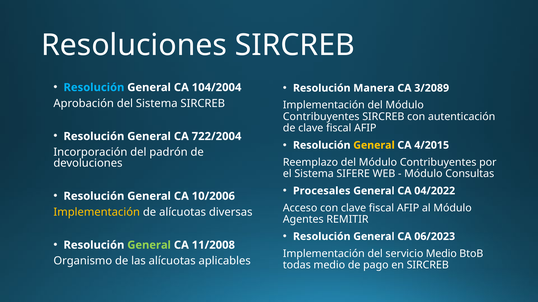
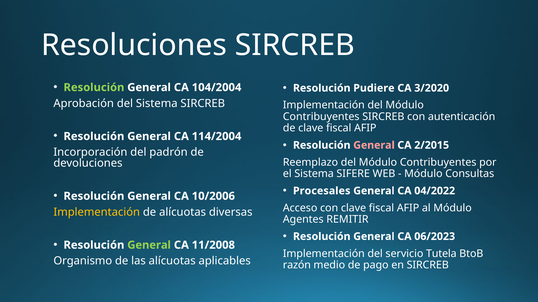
Resolución colour: light blue -> light green (94, 88)
Manera: Manera -> Pudiere (374, 88)
3/2089: 3/2089 -> 3/2020 (432, 88)
722/2004: 722/2004 -> 114/2004 (217, 137)
General colour: yellow -> pink (374, 145)
4/2015: 4/2015 -> 2/2015 (432, 145)
servicio Medio: Medio -> Tutela (441, 254)
todas: todas -> razón (297, 266)
